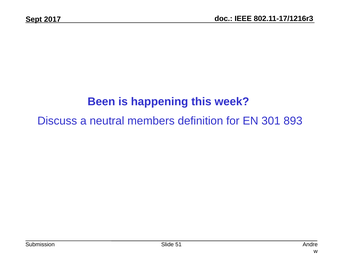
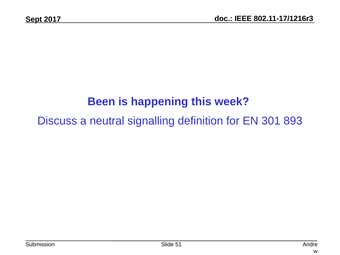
members: members -> signalling (151, 121)
